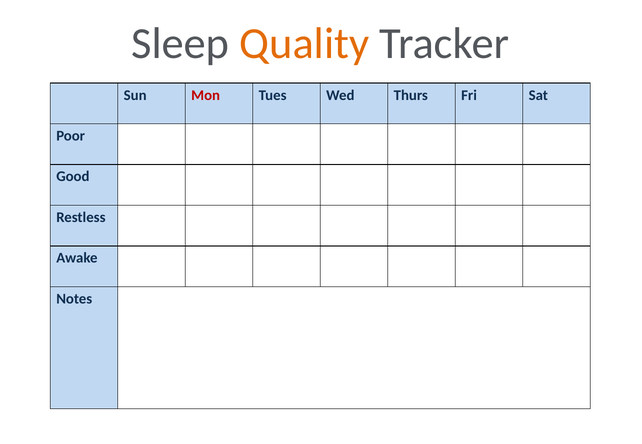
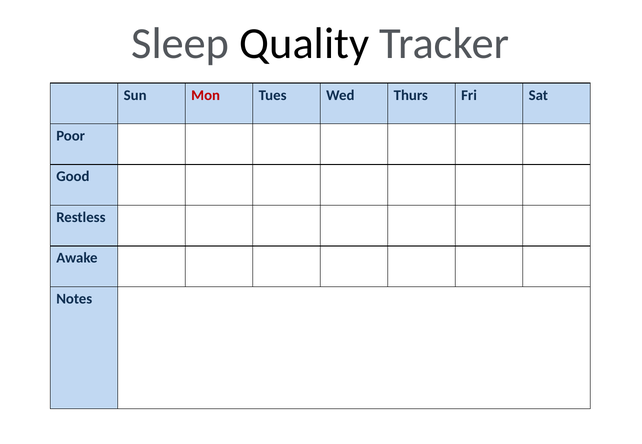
Quality colour: orange -> black (304, 44)
